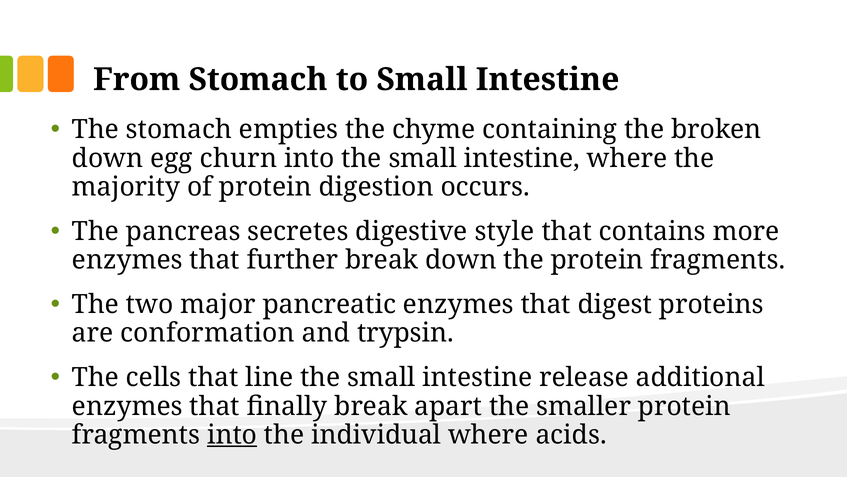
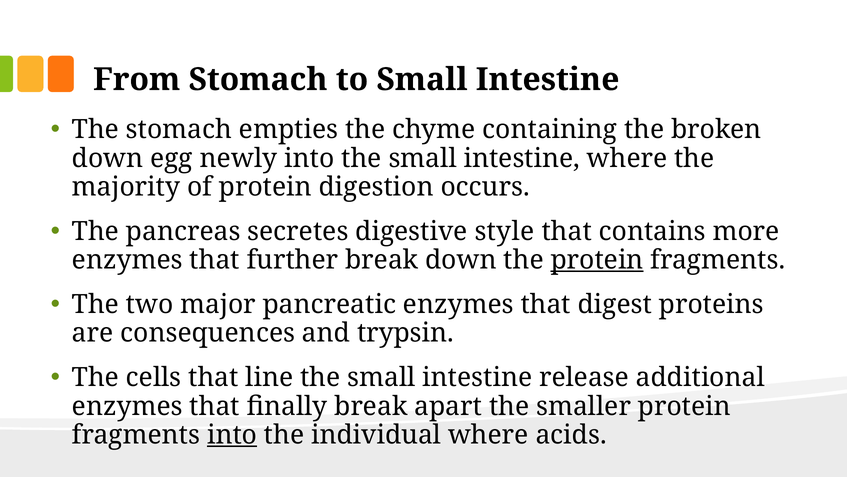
churn: churn -> newly (239, 158)
protein underline: none -> present (597, 260)
conformation: conformation -> consequences (208, 333)
